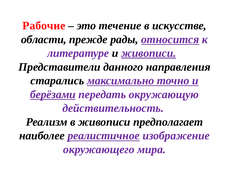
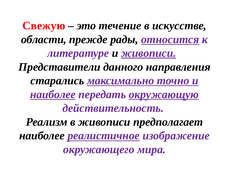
Рабочие: Рабочие -> Свежую (44, 26)
берёзами: берёзами -> наиболее (53, 94)
окружающую underline: none -> present (164, 94)
